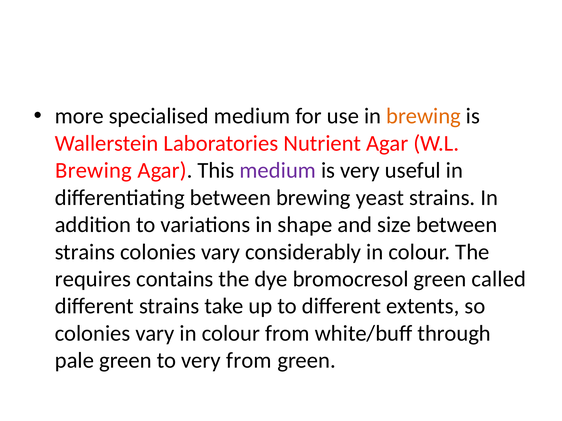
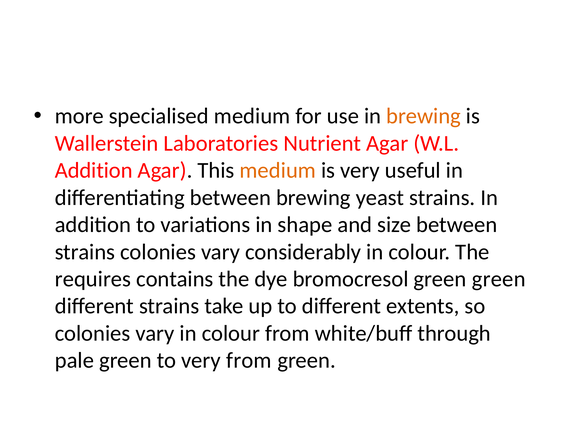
Brewing: Brewing -> Addition (94, 171)
medium colour: purple -> orange (278, 171)
green called: called -> green (499, 279)
